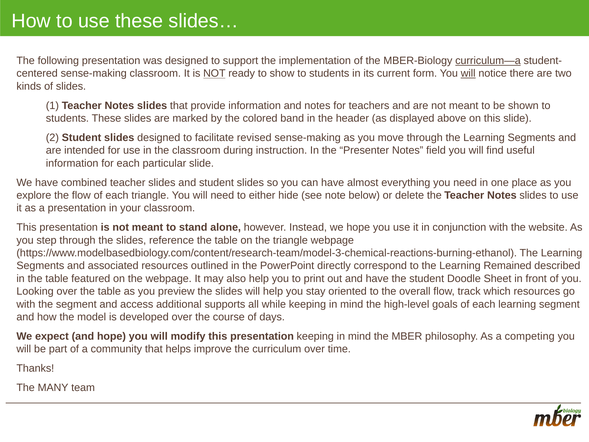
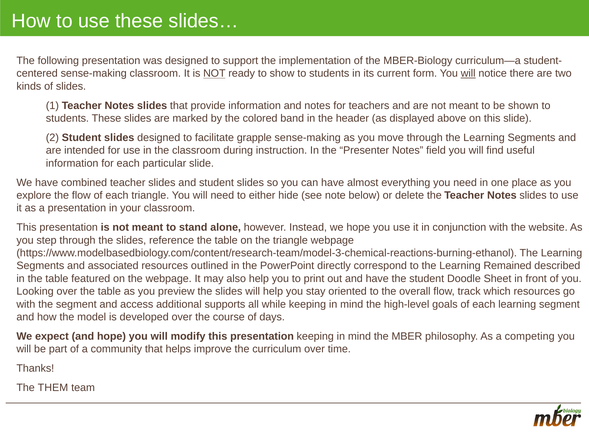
curriculum—a underline: present -> none (488, 61)
revised: revised -> grapple (254, 138)
MANY: MANY -> THEM (53, 388)
